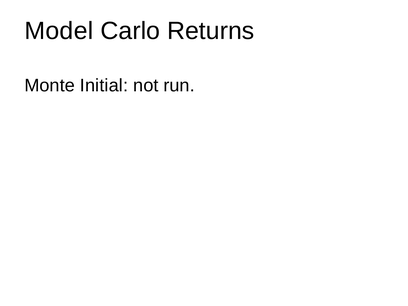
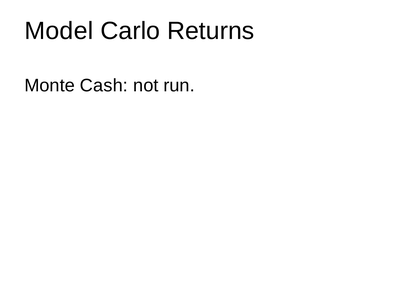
Initial: Initial -> Cash (104, 86)
